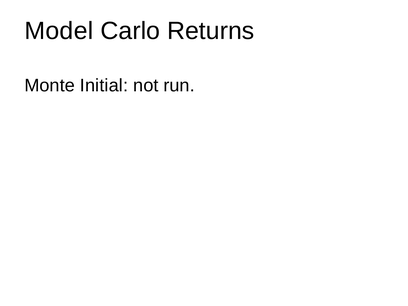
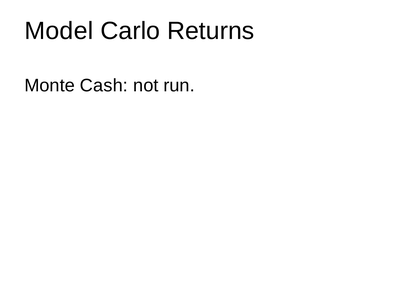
Initial: Initial -> Cash (104, 86)
